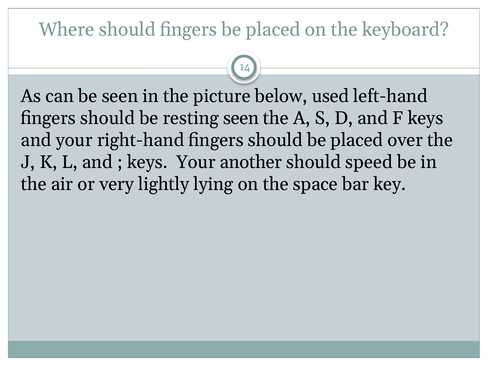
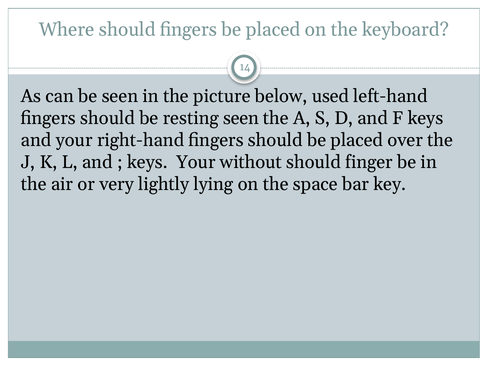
another: another -> without (251, 162)
speed: speed -> finger (369, 162)
